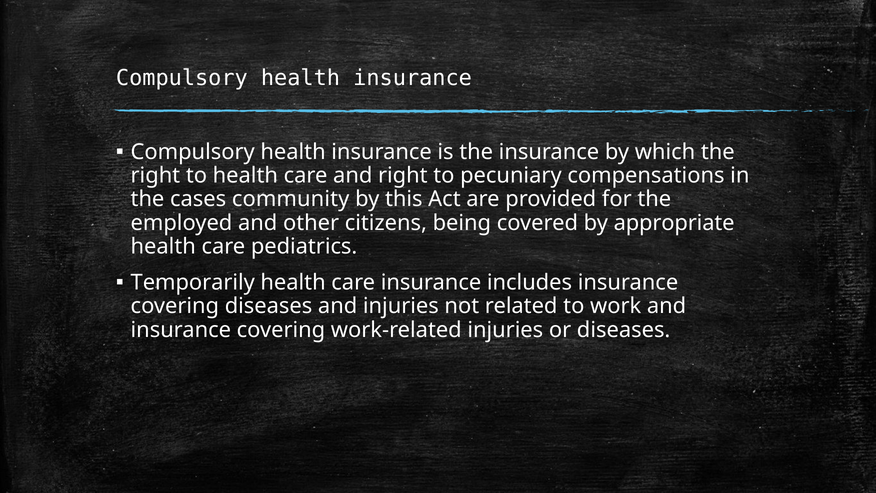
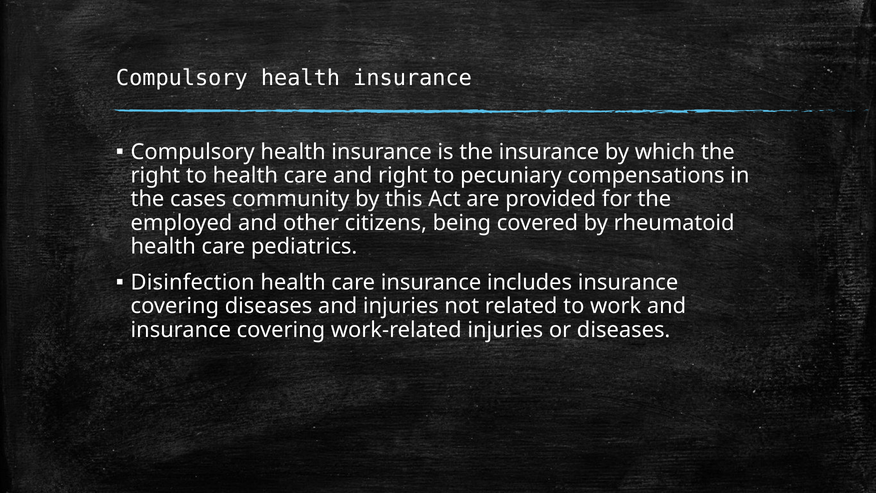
appropriate: appropriate -> rheumatoid (674, 223)
Temporarily: Temporarily -> Disinfection (193, 282)
